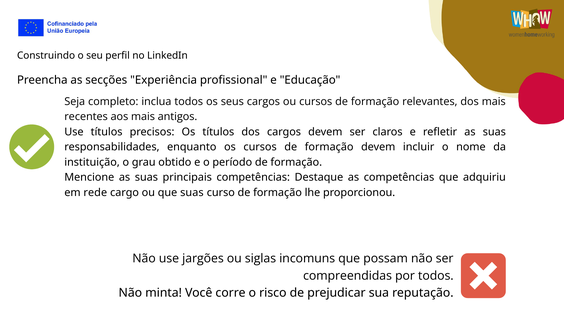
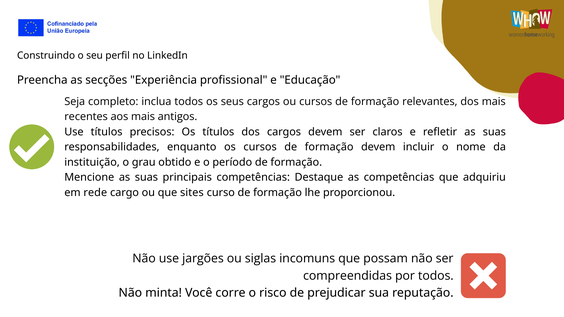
que suas: suas -> sites (192, 193)
